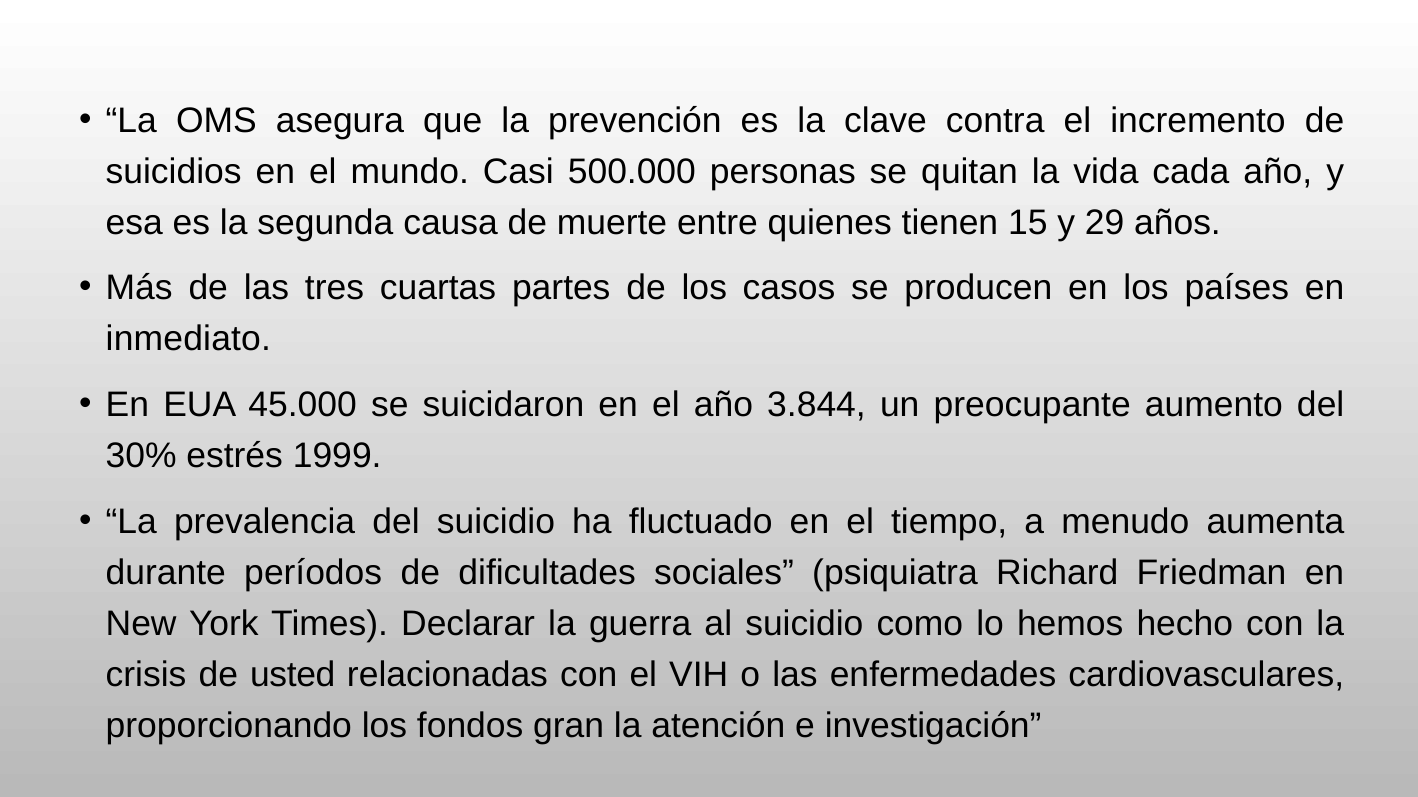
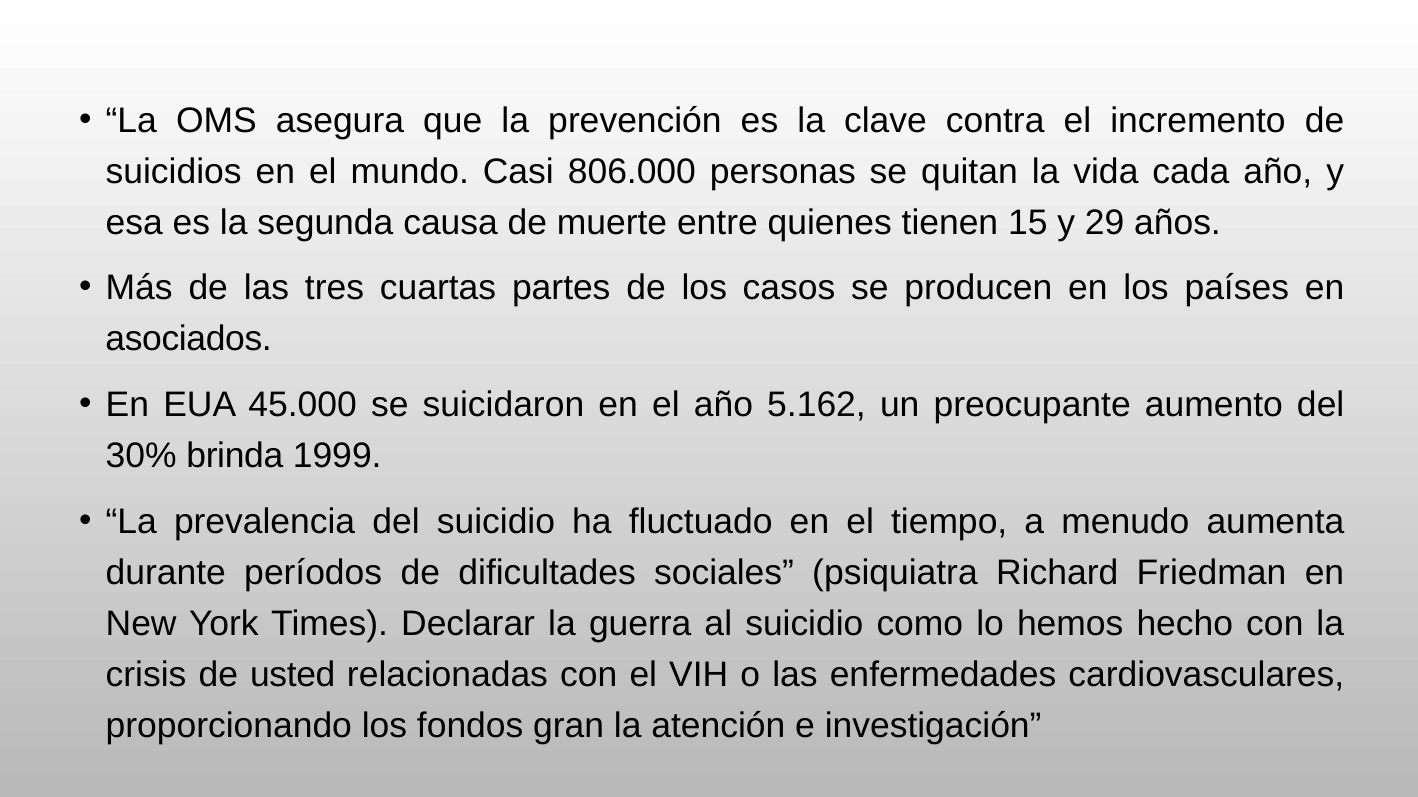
500.000: 500.000 -> 806.000 (632, 172)
inmediato: inmediato -> asociados (189, 339)
3.844: 3.844 -> 5.162 (816, 405)
estrés: estrés -> brinda (235, 456)
